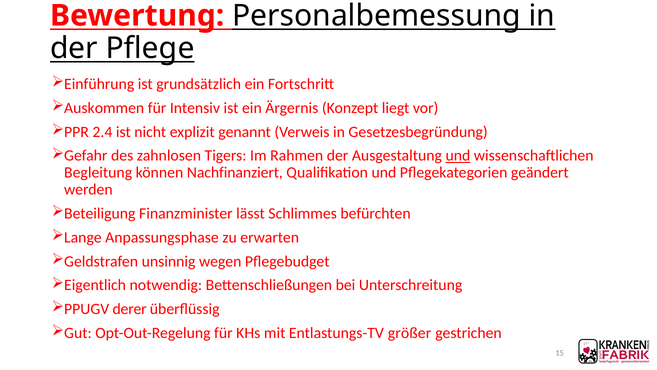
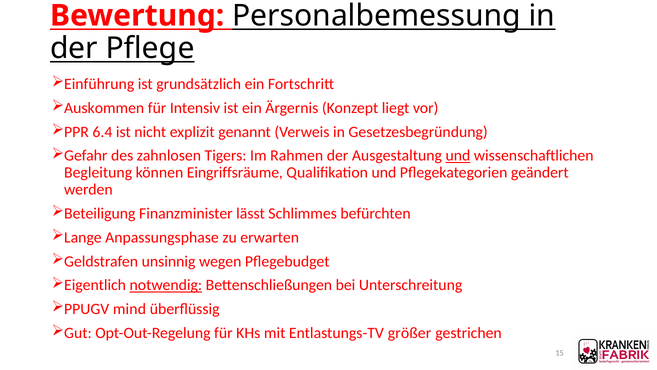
2.4: 2.4 -> 6.4 (102, 132)
Nachfinanziert: Nachfinanziert -> Eingriffsräume (235, 173)
notwendig underline: none -> present (166, 285)
derer: derer -> mind (129, 309)
